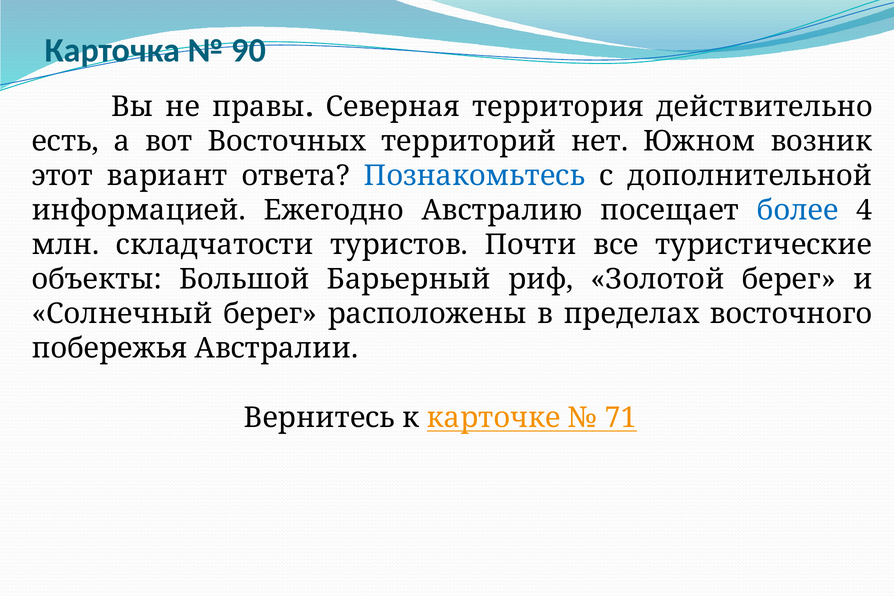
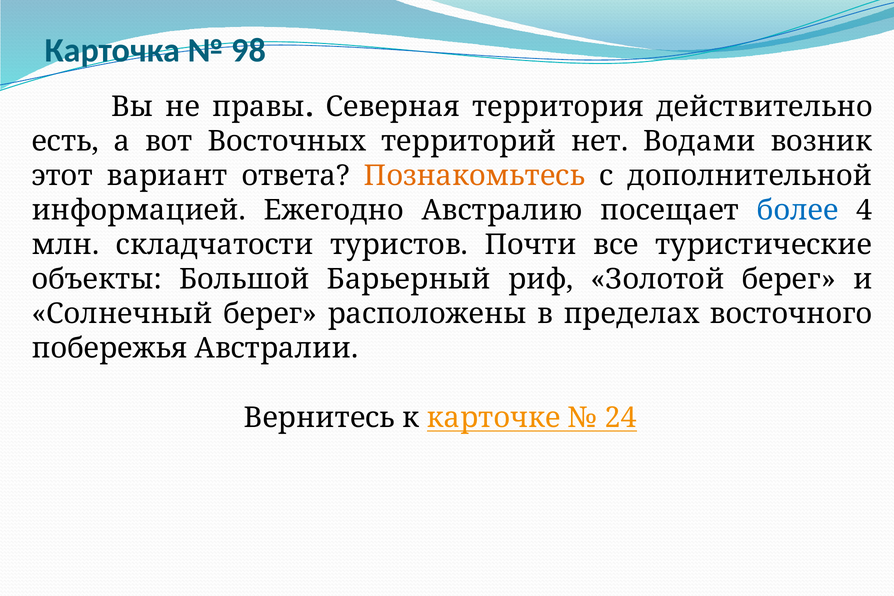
90: 90 -> 98 (249, 51)
Южном: Южном -> Водами (699, 141)
Познакомьтесь colour: blue -> orange (474, 176)
71: 71 -> 24 (621, 418)
